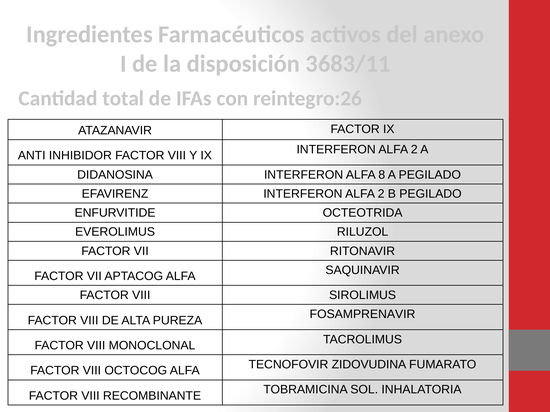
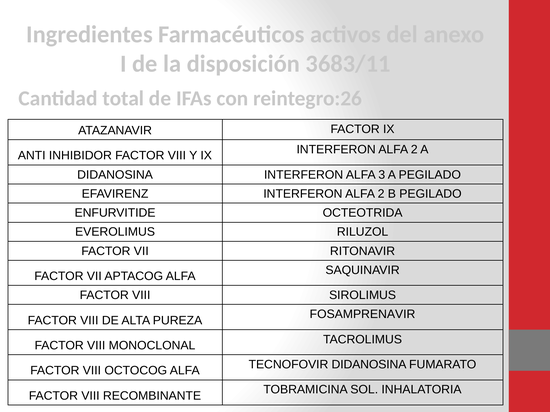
8: 8 -> 3 (382, 175)
TECNOFOVIR ZIDOVUDINA: ZIDOVUDINA -> DIDANOSINA (369, 365)
